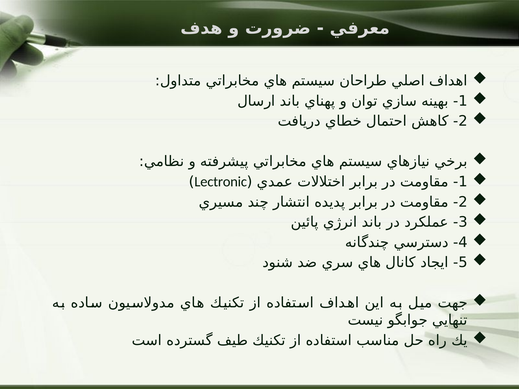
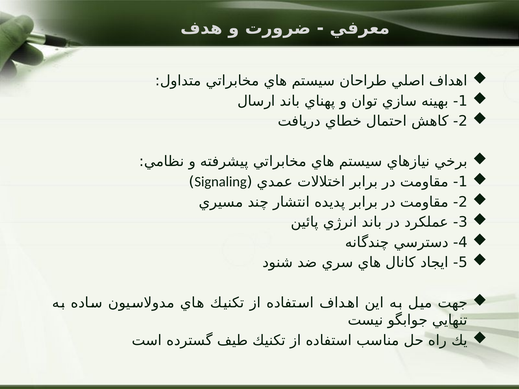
Lectronic: Lectronic -> Signaling (221, 182)
